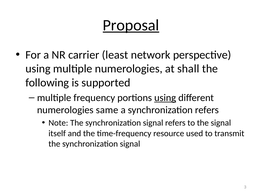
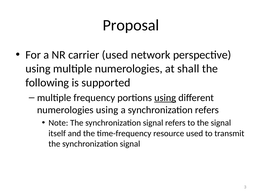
Proposal underline: present -> none (131, 25)
carrier least: least -> used (115, 55)
numerologies same: same -> using (107, 110)
